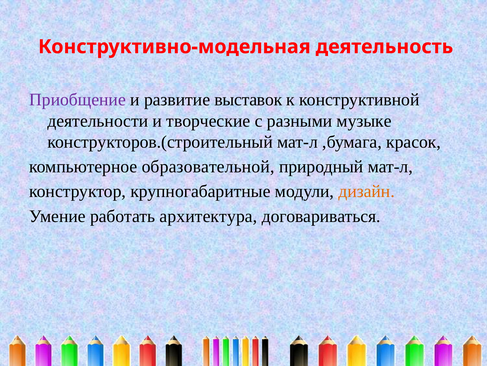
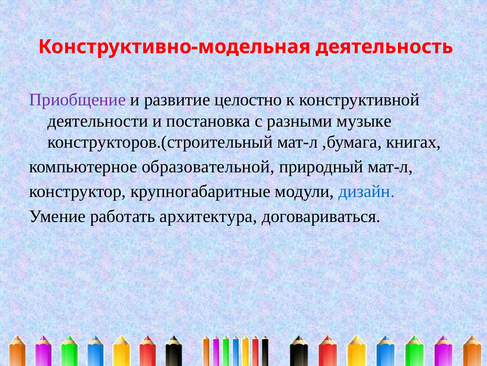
выставок: выставок -> целостно (248, 99)
творческие: творческие -> постановка (208, 121)
красок: красок -> книгах (414, 142)
дизайн colour: orange -> blue (367, 191)
